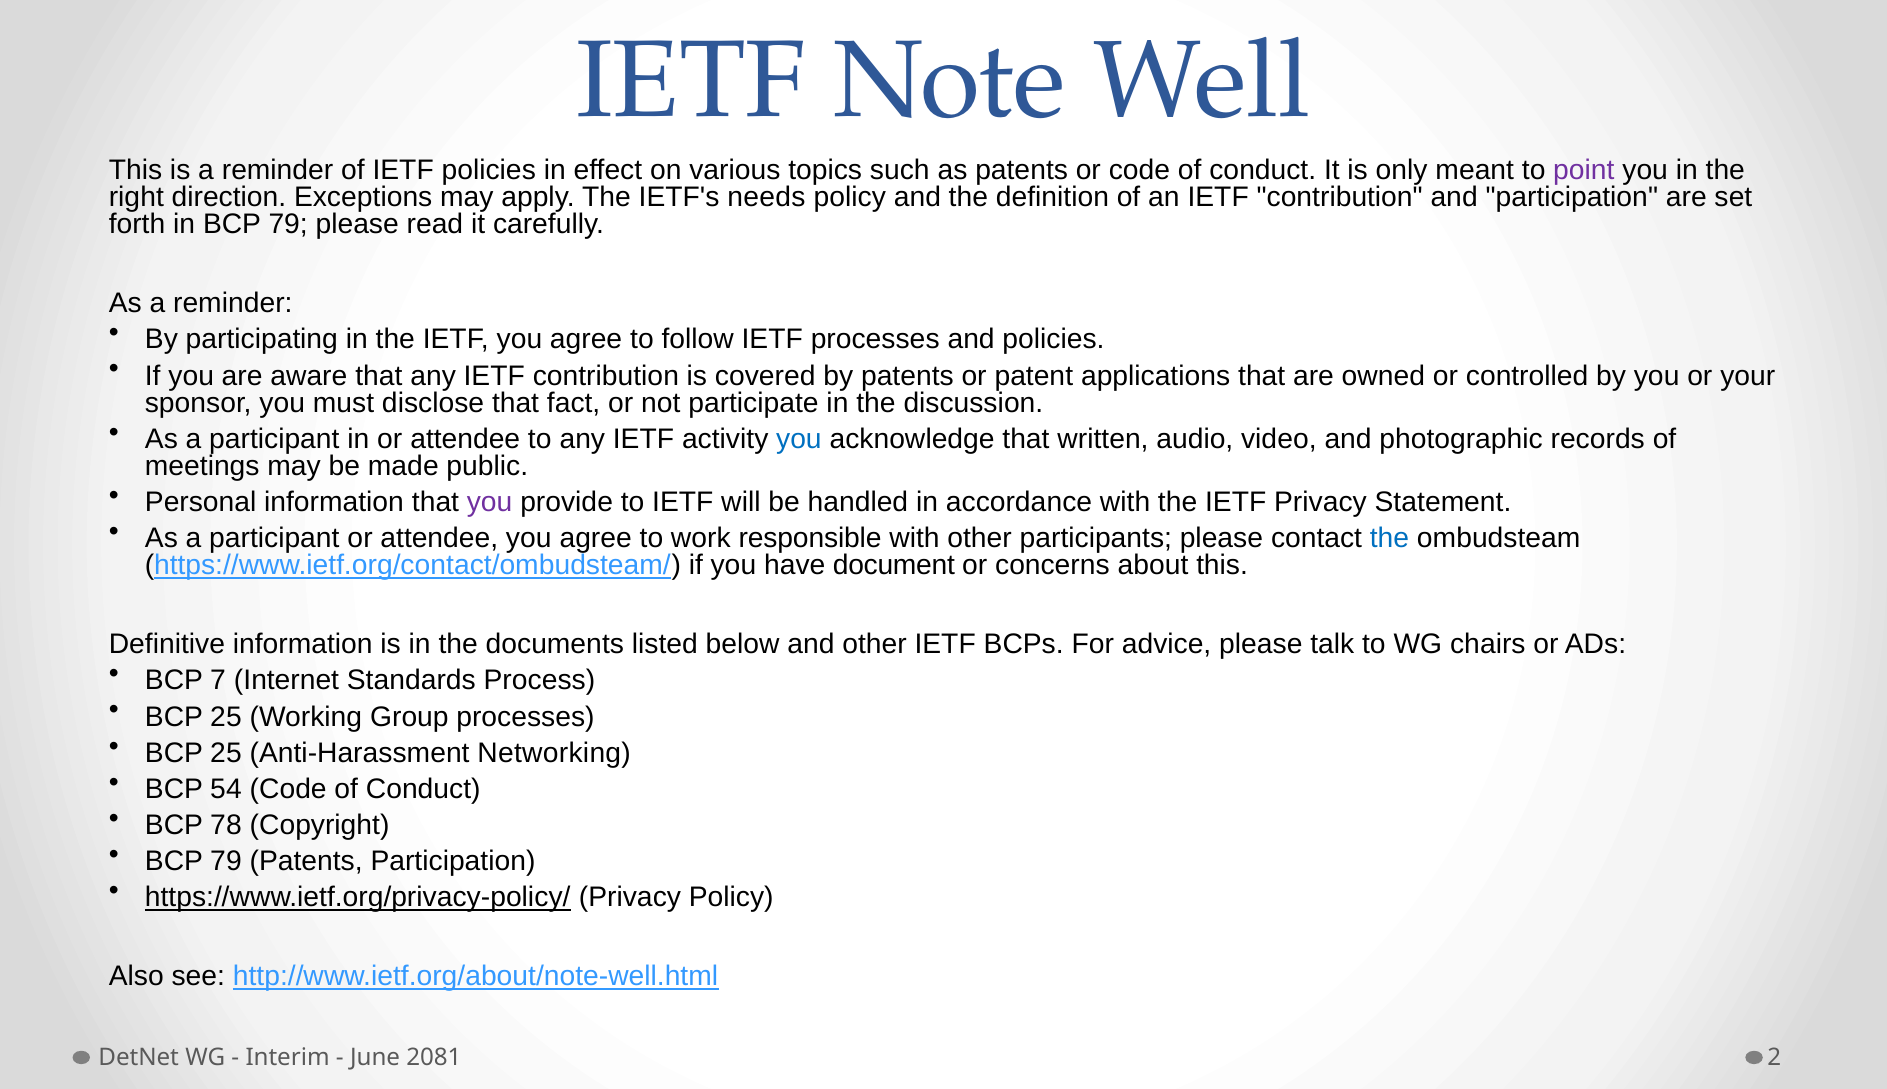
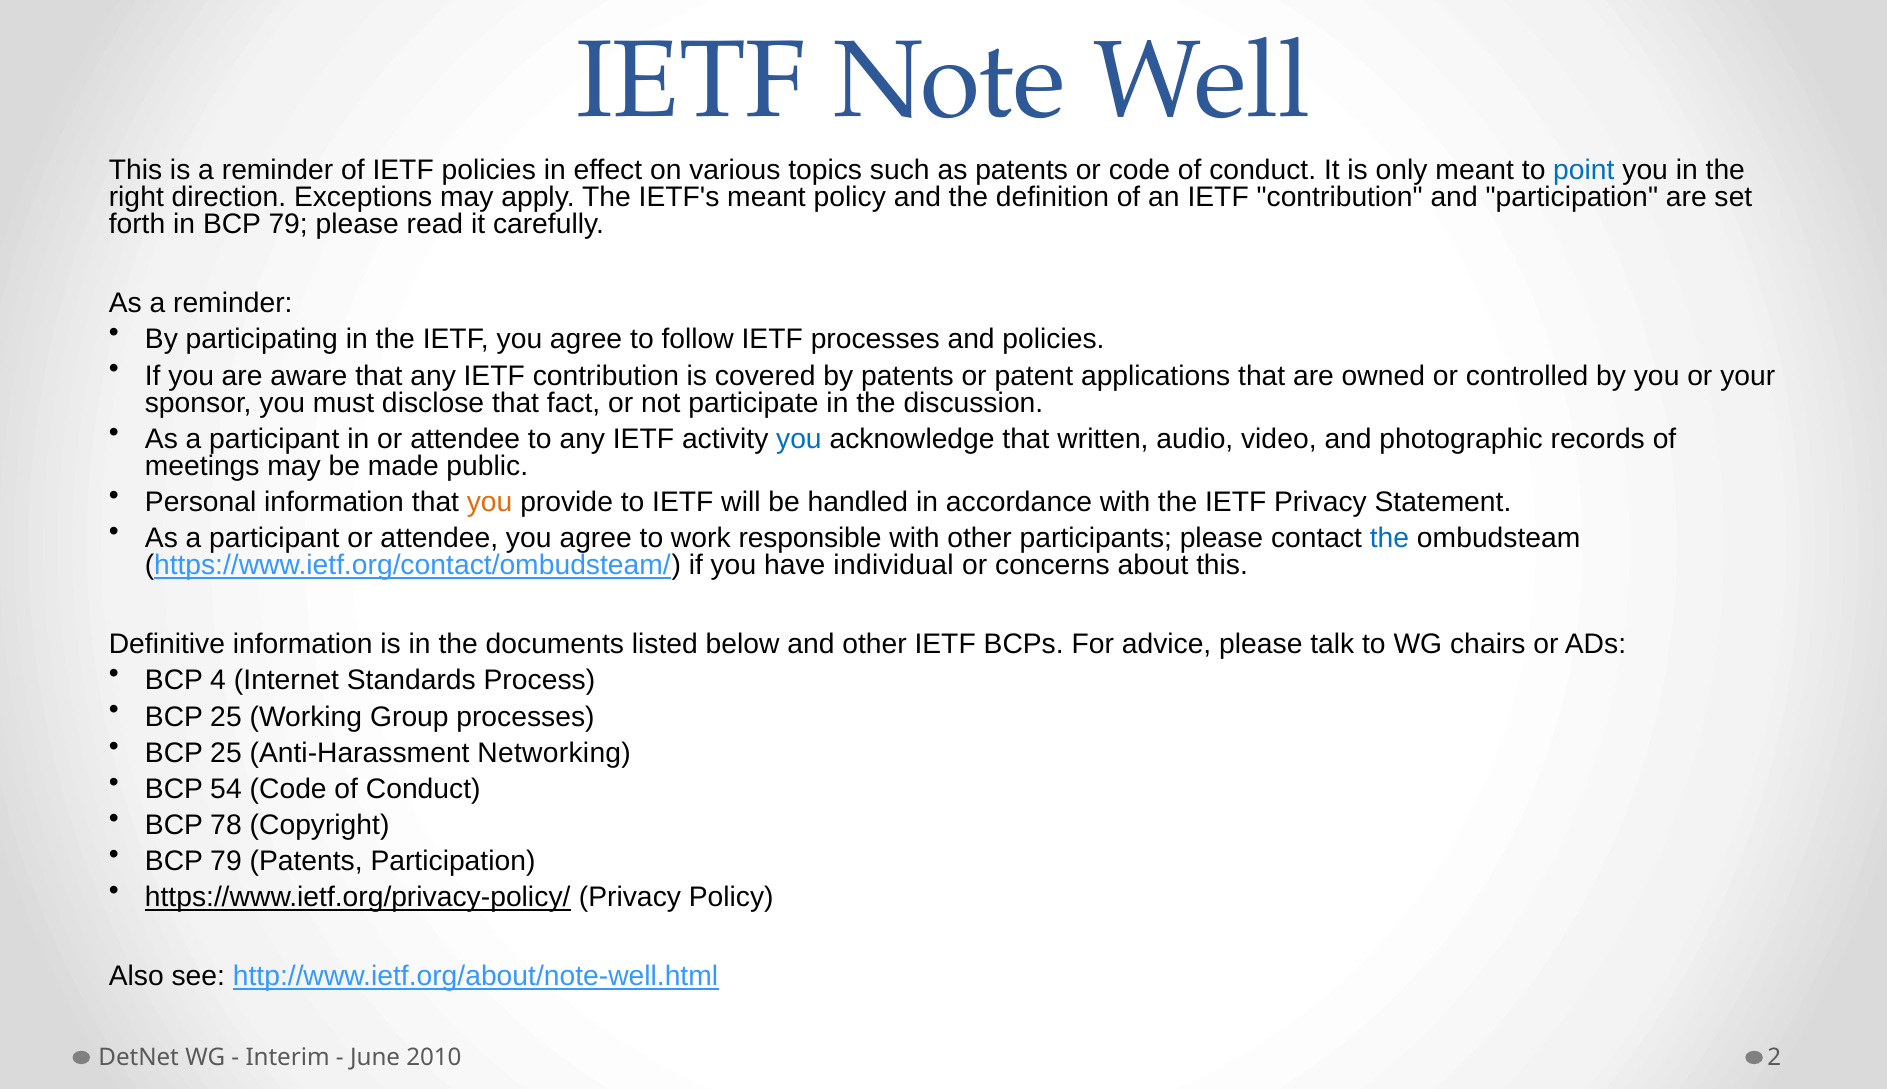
point colour: purple -> blue (1584, 170)
IETF's needs: needs -> meant (767, 197)
you colour: purple -> orange (490, 502)
document: document -> individual (894, 565)
7: 7 -> 4 (218, 680)
2081: 2081 -> 2010 (434, 1057)
